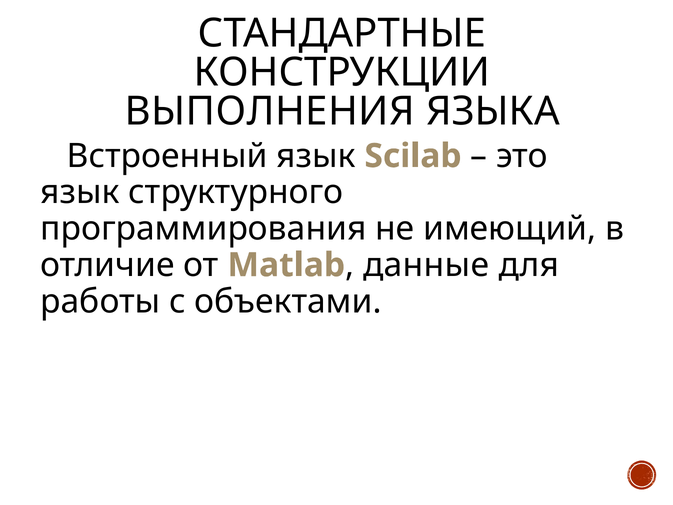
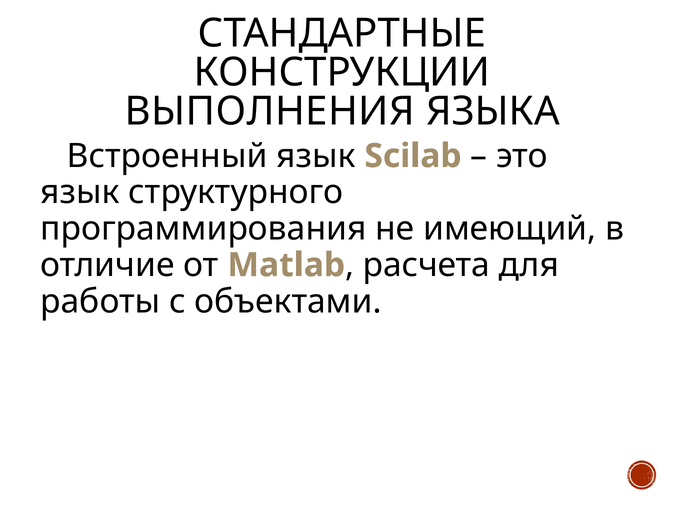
данные: данные -> расчета (426, 265)
